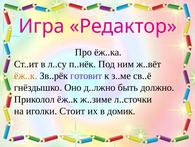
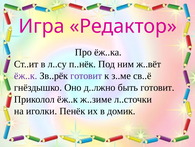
ёж..к colour: orange -> purple (26, 75)
быть должно: должно -> готовит (157, 87)
Стоит: Стоит -> Пенёк (72, 111)
